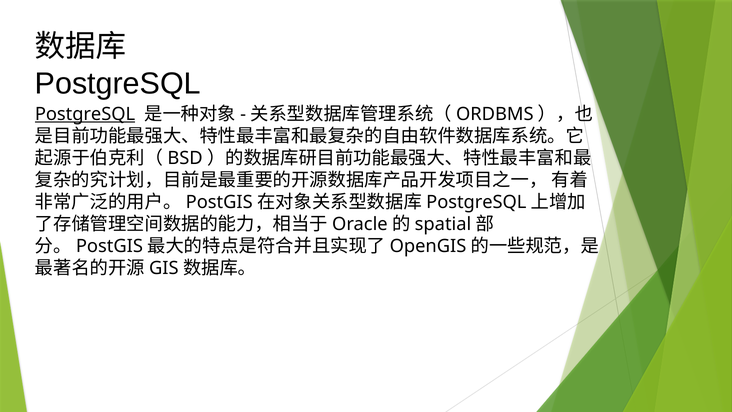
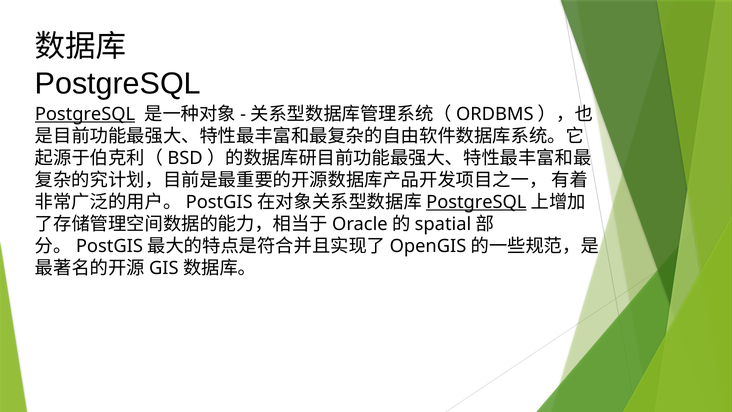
PostgreSQL underline: none -> present (476, 202)
